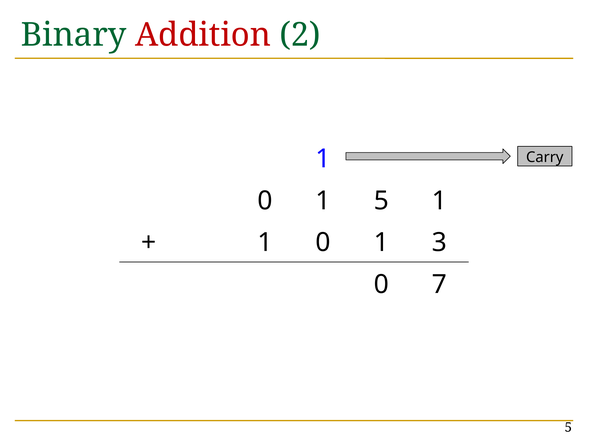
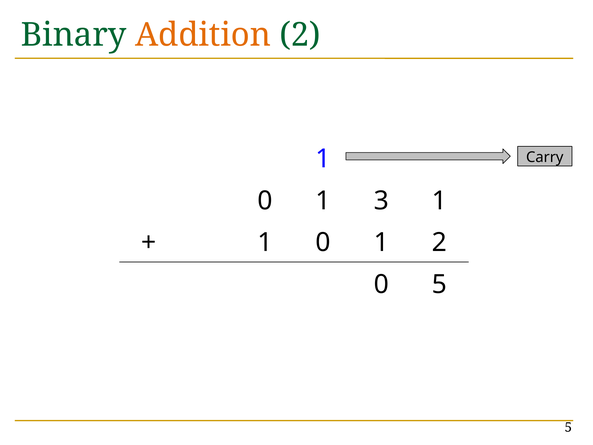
Addition colour: red -> orange (203, 35)
1 5: 5 -> 3 (381, 201)
1 3: 3 -> 2 (439, 242)
0 7: 7 -> 5 (439, 284)
